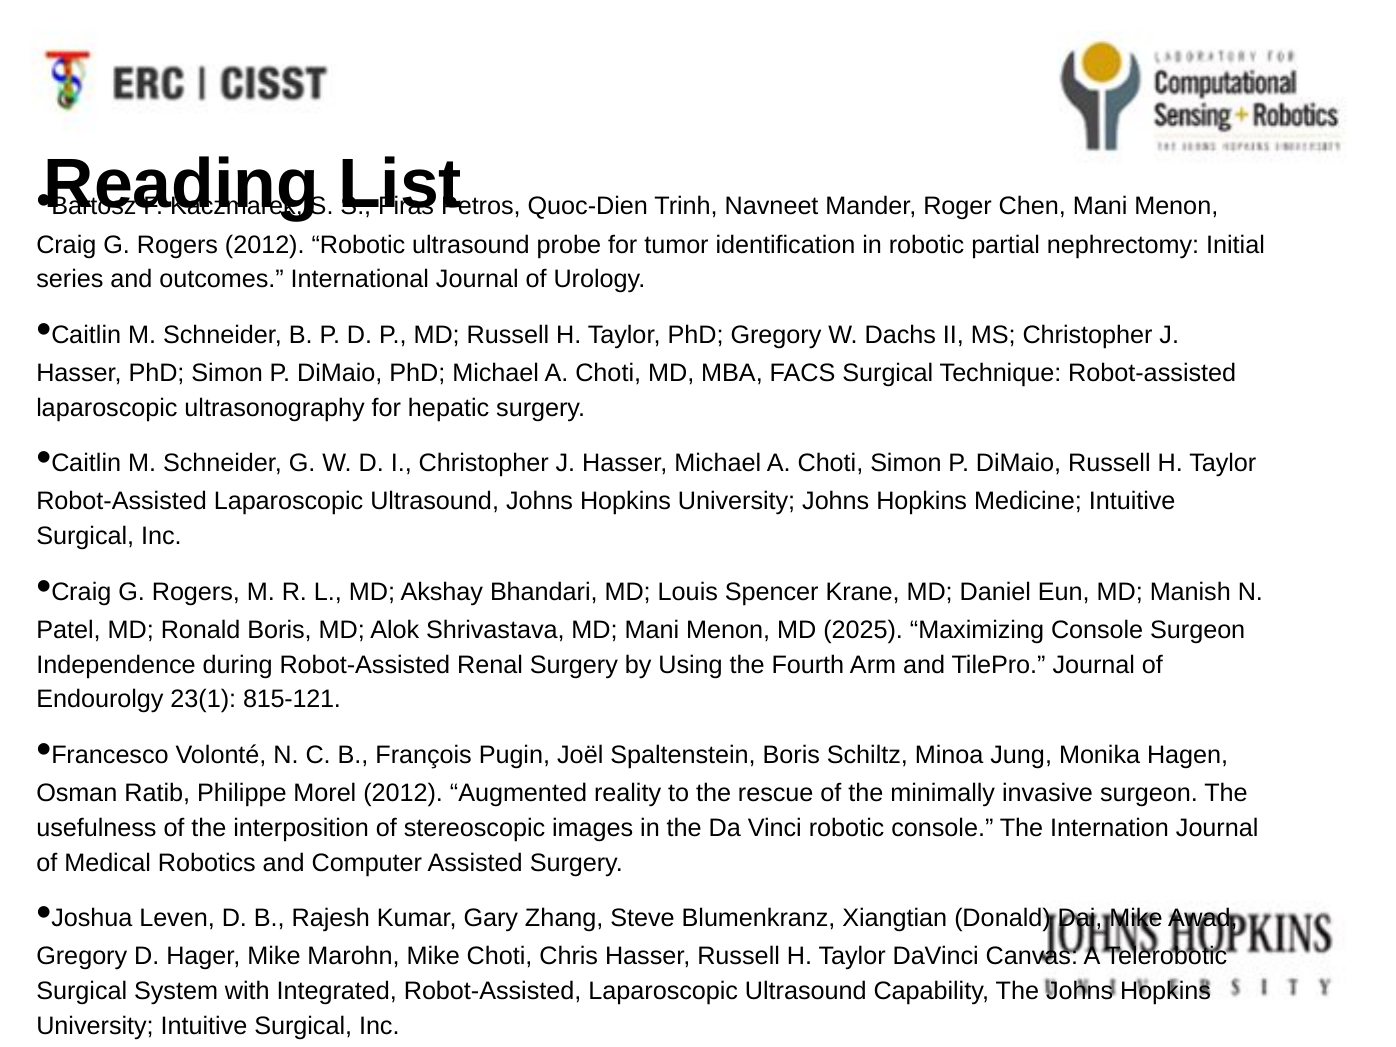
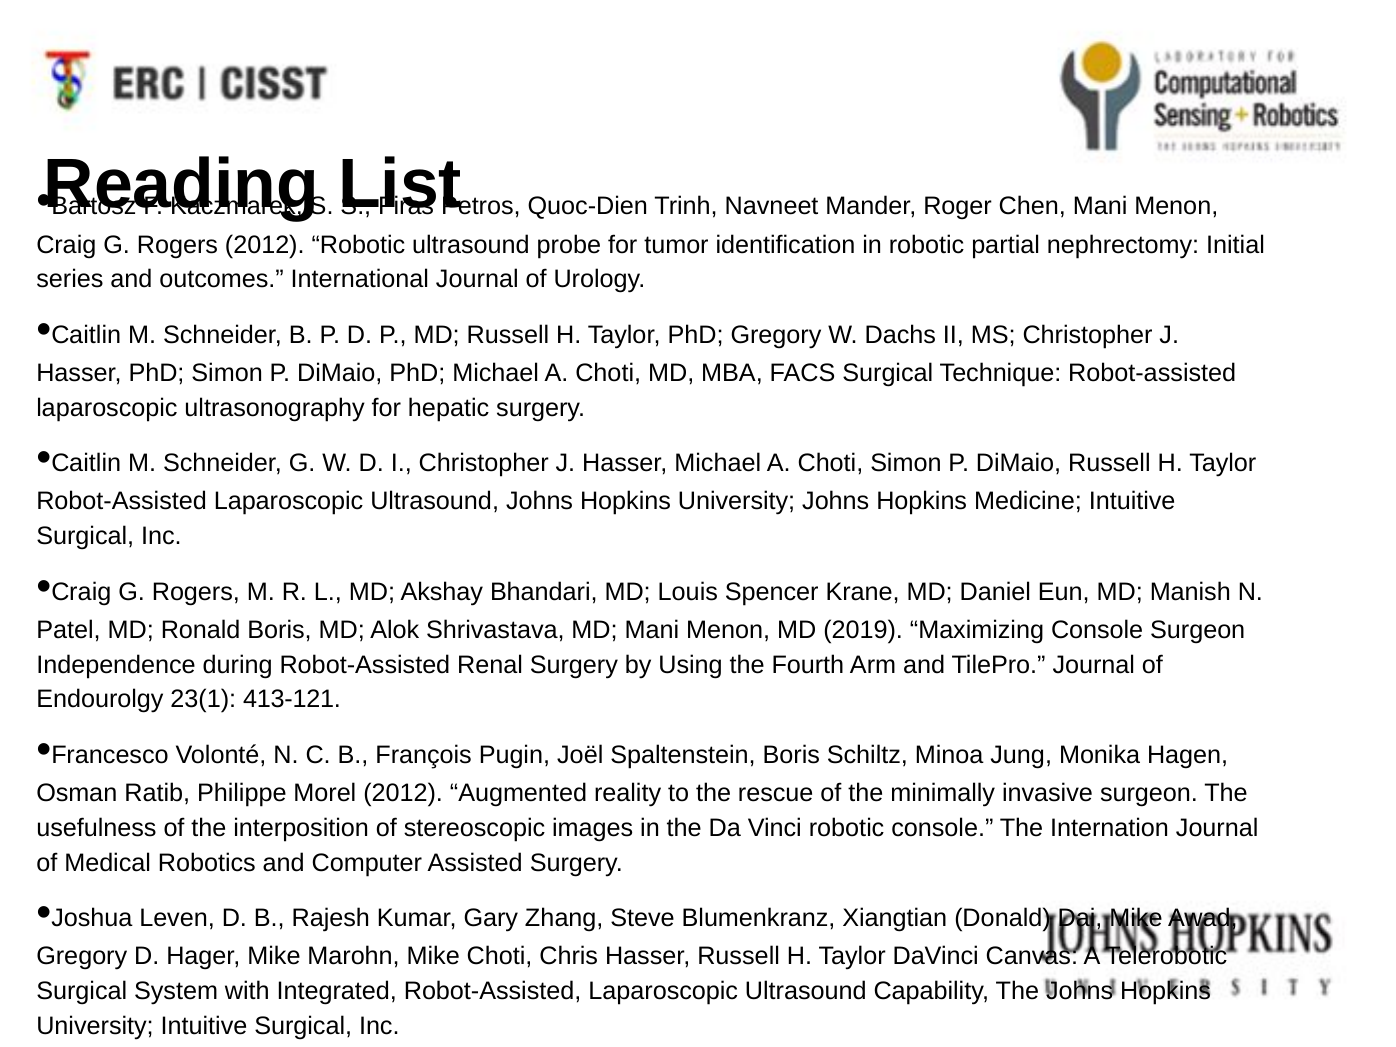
2025: 2025 -> 2019 (863, 630)
815-121: 815-121 -> 413-121 (292, 700)
